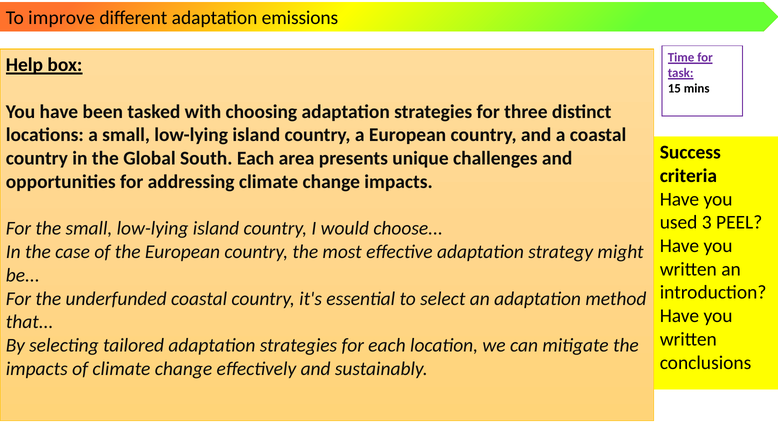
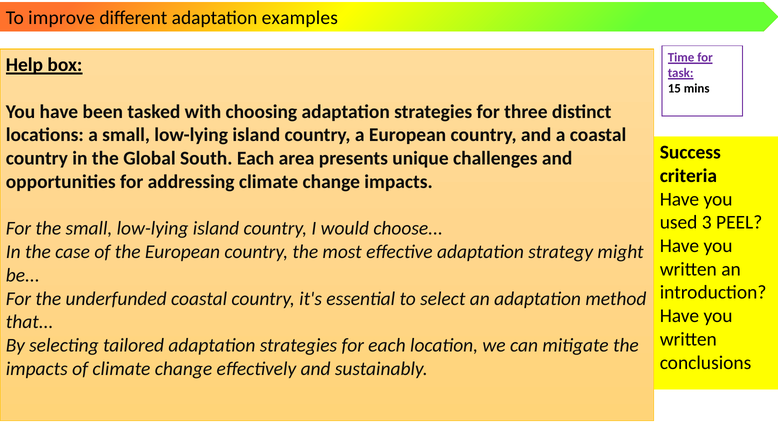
emissions: emissions -> examples (300, 18)
